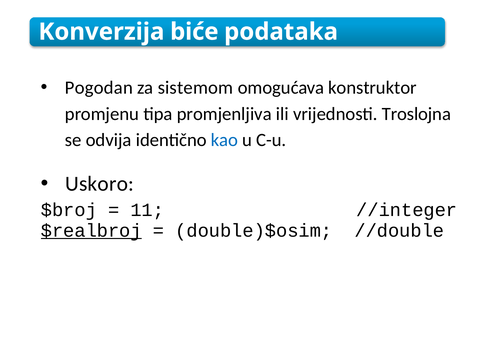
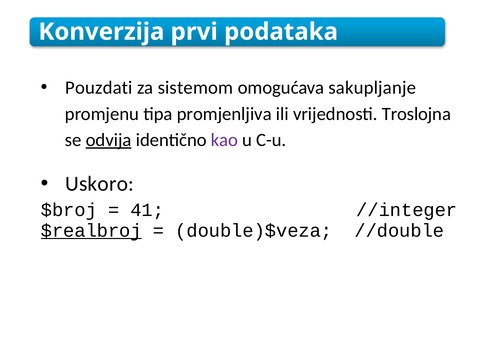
biće: biće -> prvi (194, 32)
Pogodan: Pogodan -> Pouzdati (99, 88)
konstruktor: konstruktor -> sakupljanje (372, 88)
odvija underline: none -> present (109, 140)
kao colour: blue -> purple (224, 140)
11: 11 -> 41 (147, 210)
double)$osim: double)$osim -> double)$veza (254, 230)
